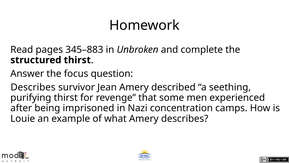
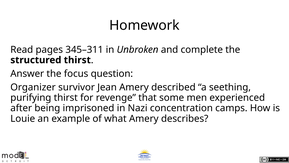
345–883: 345–883 -> 345–311 (84, 49)
Describes: Describes -> Organizer (33, 87)
